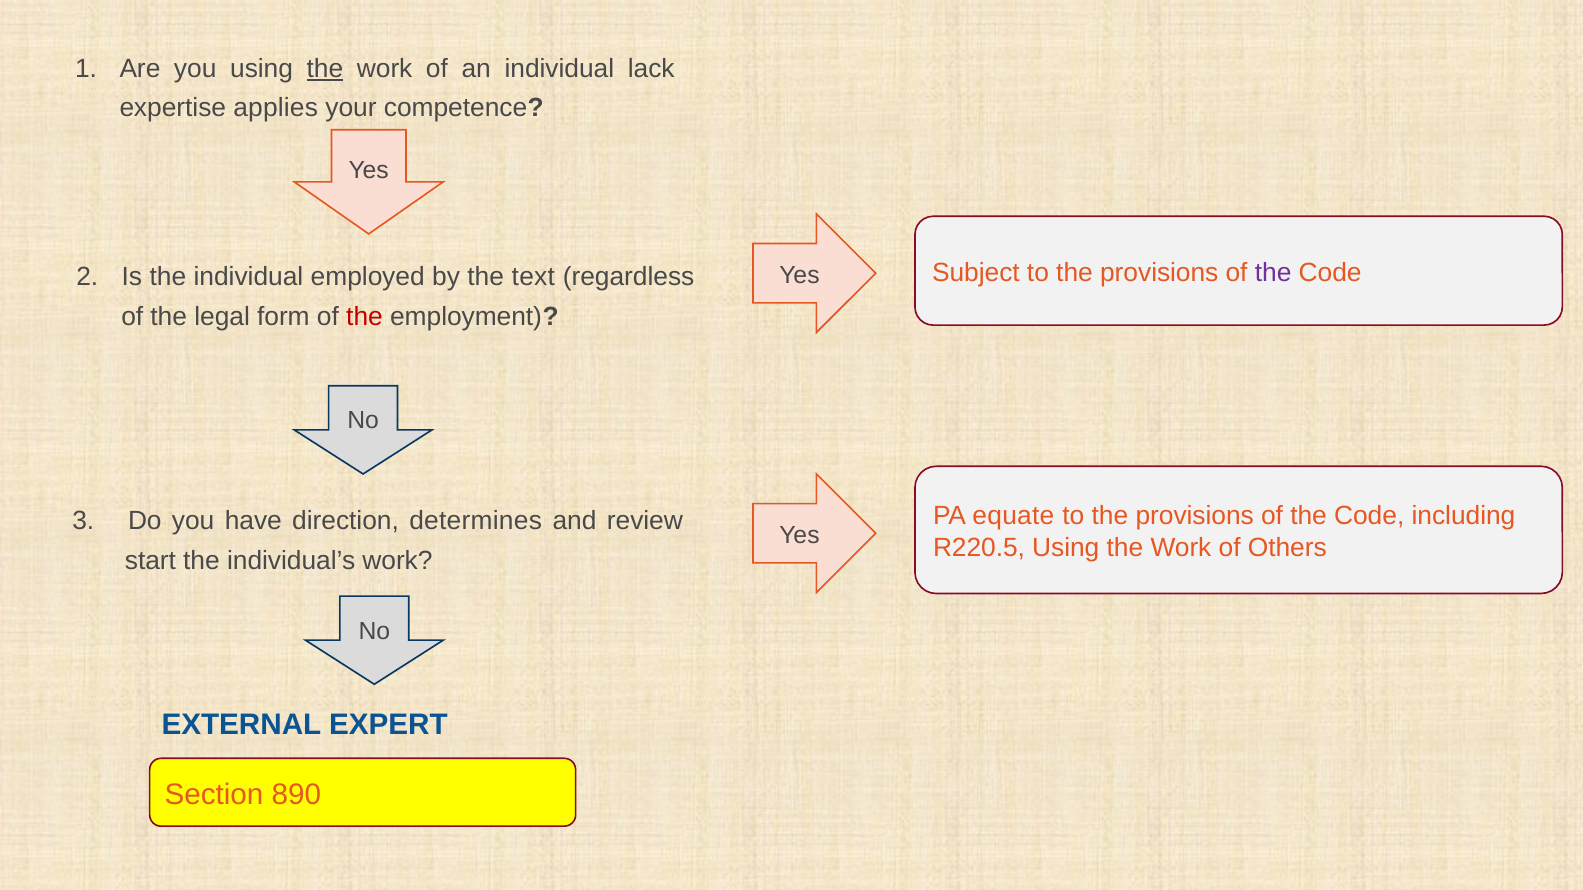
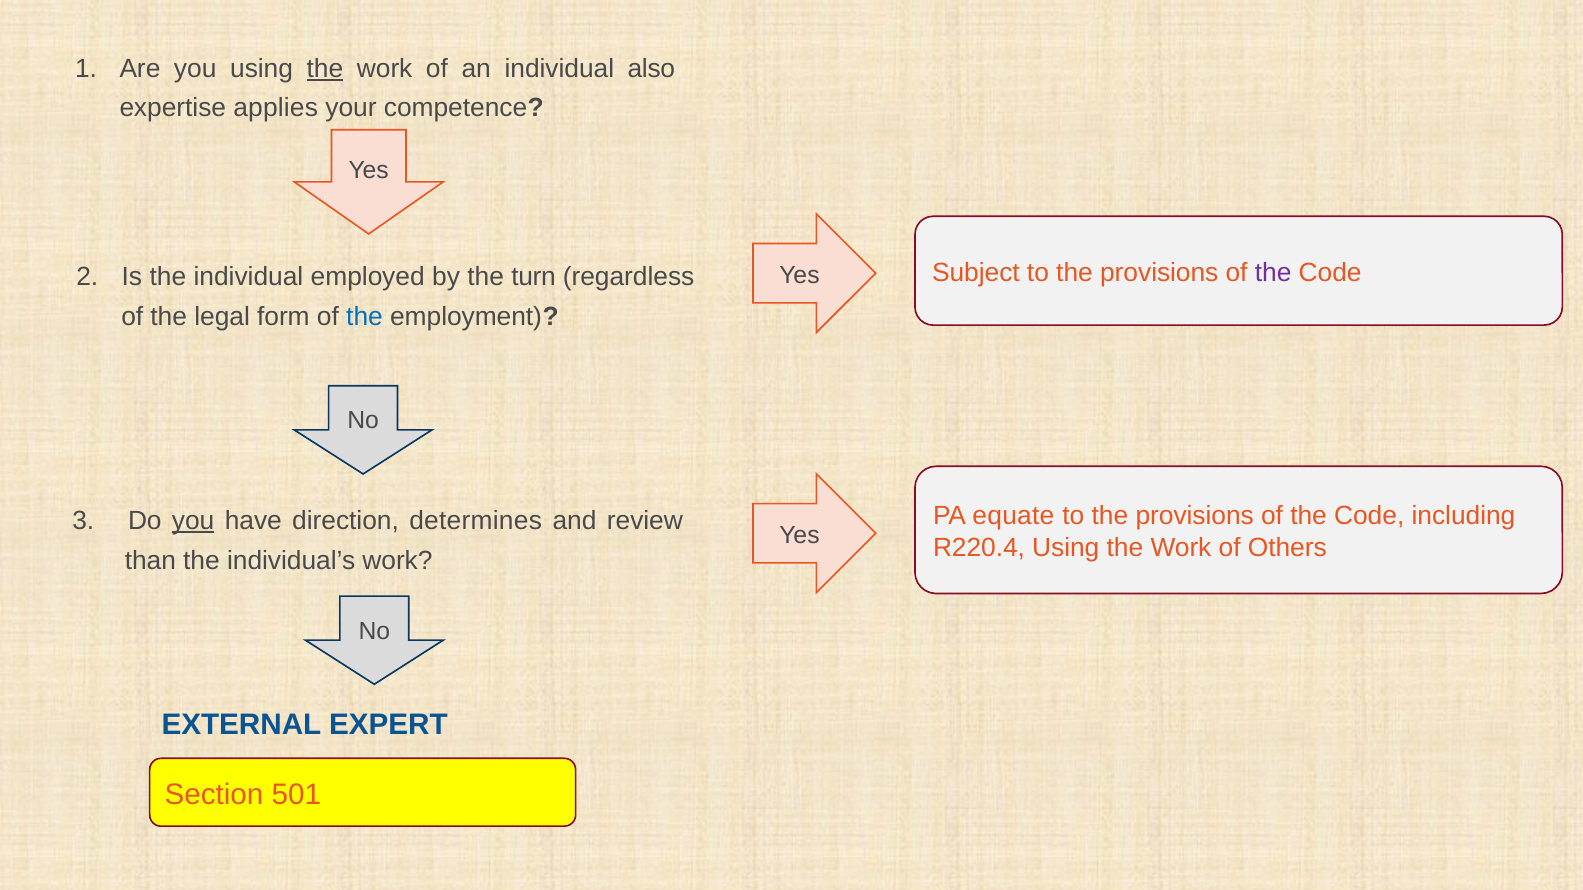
lack: lack -> also (651, 68)
text: text -> turn (534, 277)
the colour: red -> blue (365, 317)
you underline: none -> present (193, 521)
R220.5: R220.5 -> R220.4 (979, 548)
start: start -> than (150, 561)
890: 890 -> 501 (296, 795)
